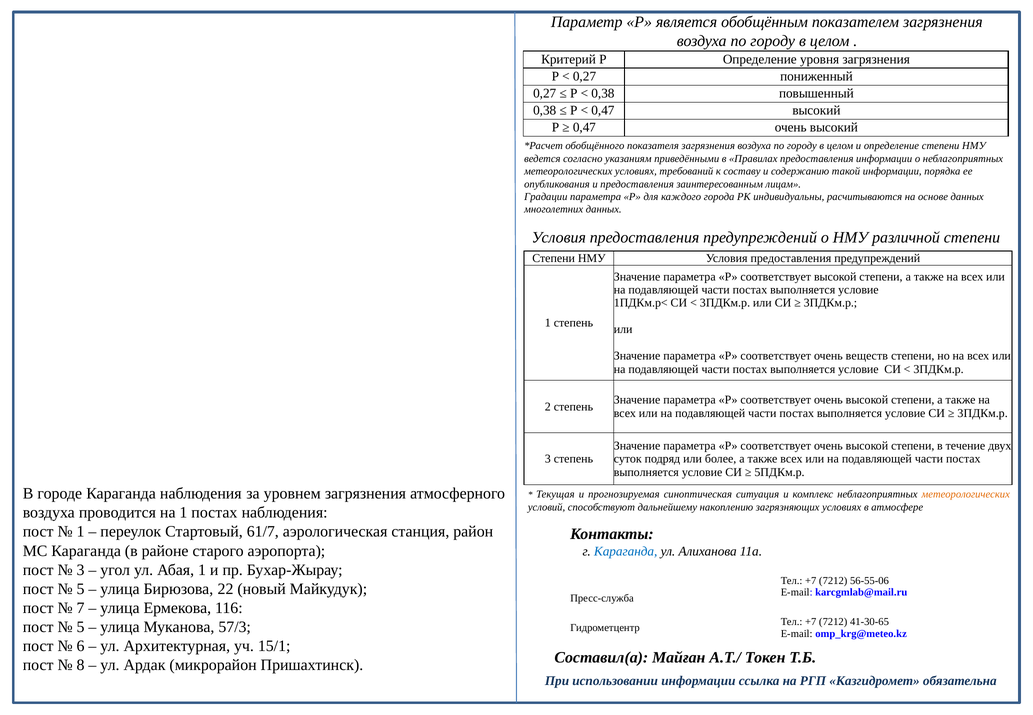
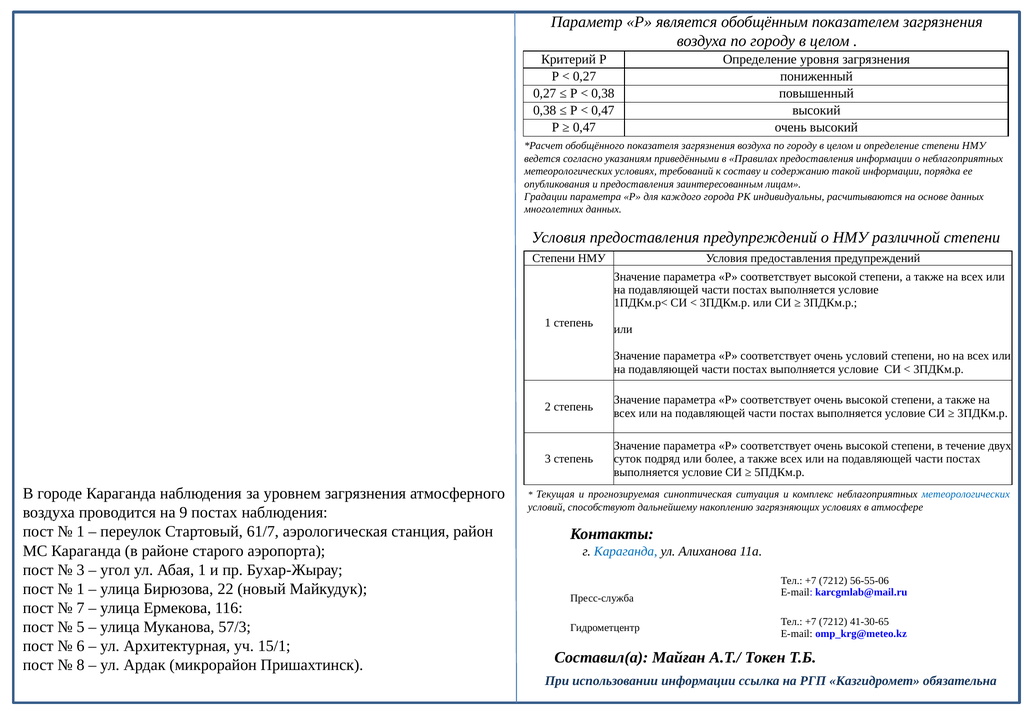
очень веществ: веществ -> условий (867, 356)
метеорологических colour: orange -> blue (966, 494)
на 1: 1 -> 9 (183, 513)
5: 5 -> 1 (81, 589)
